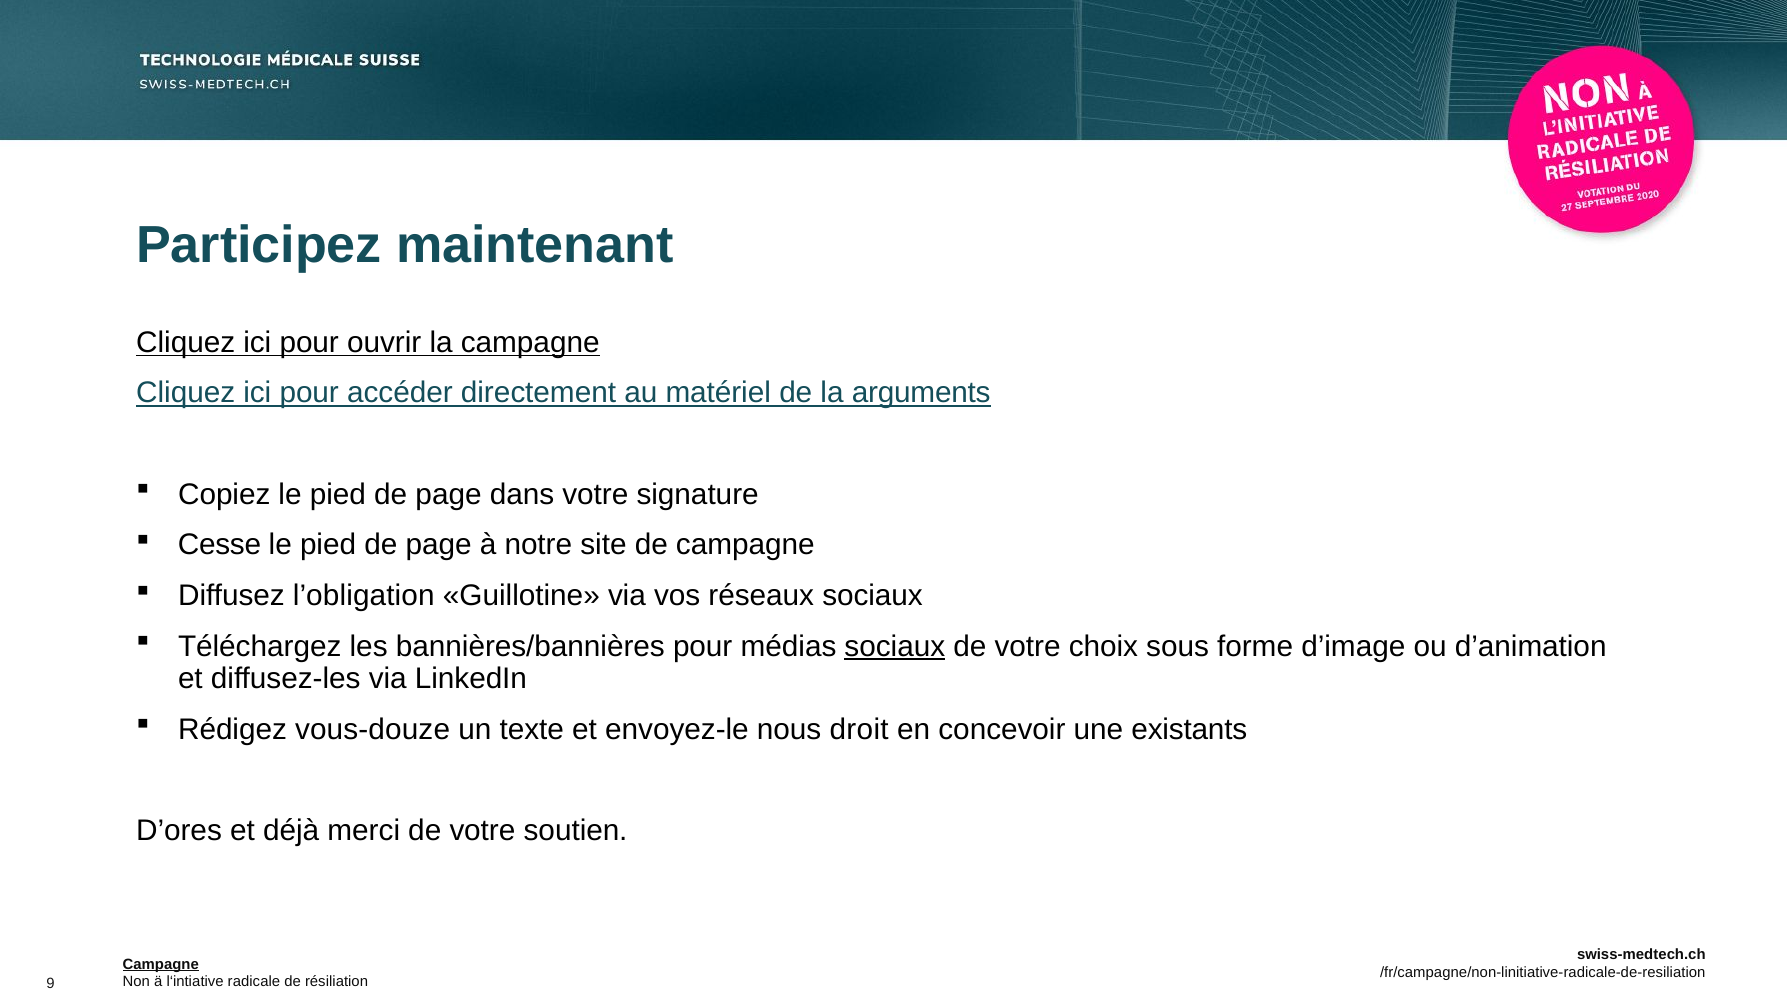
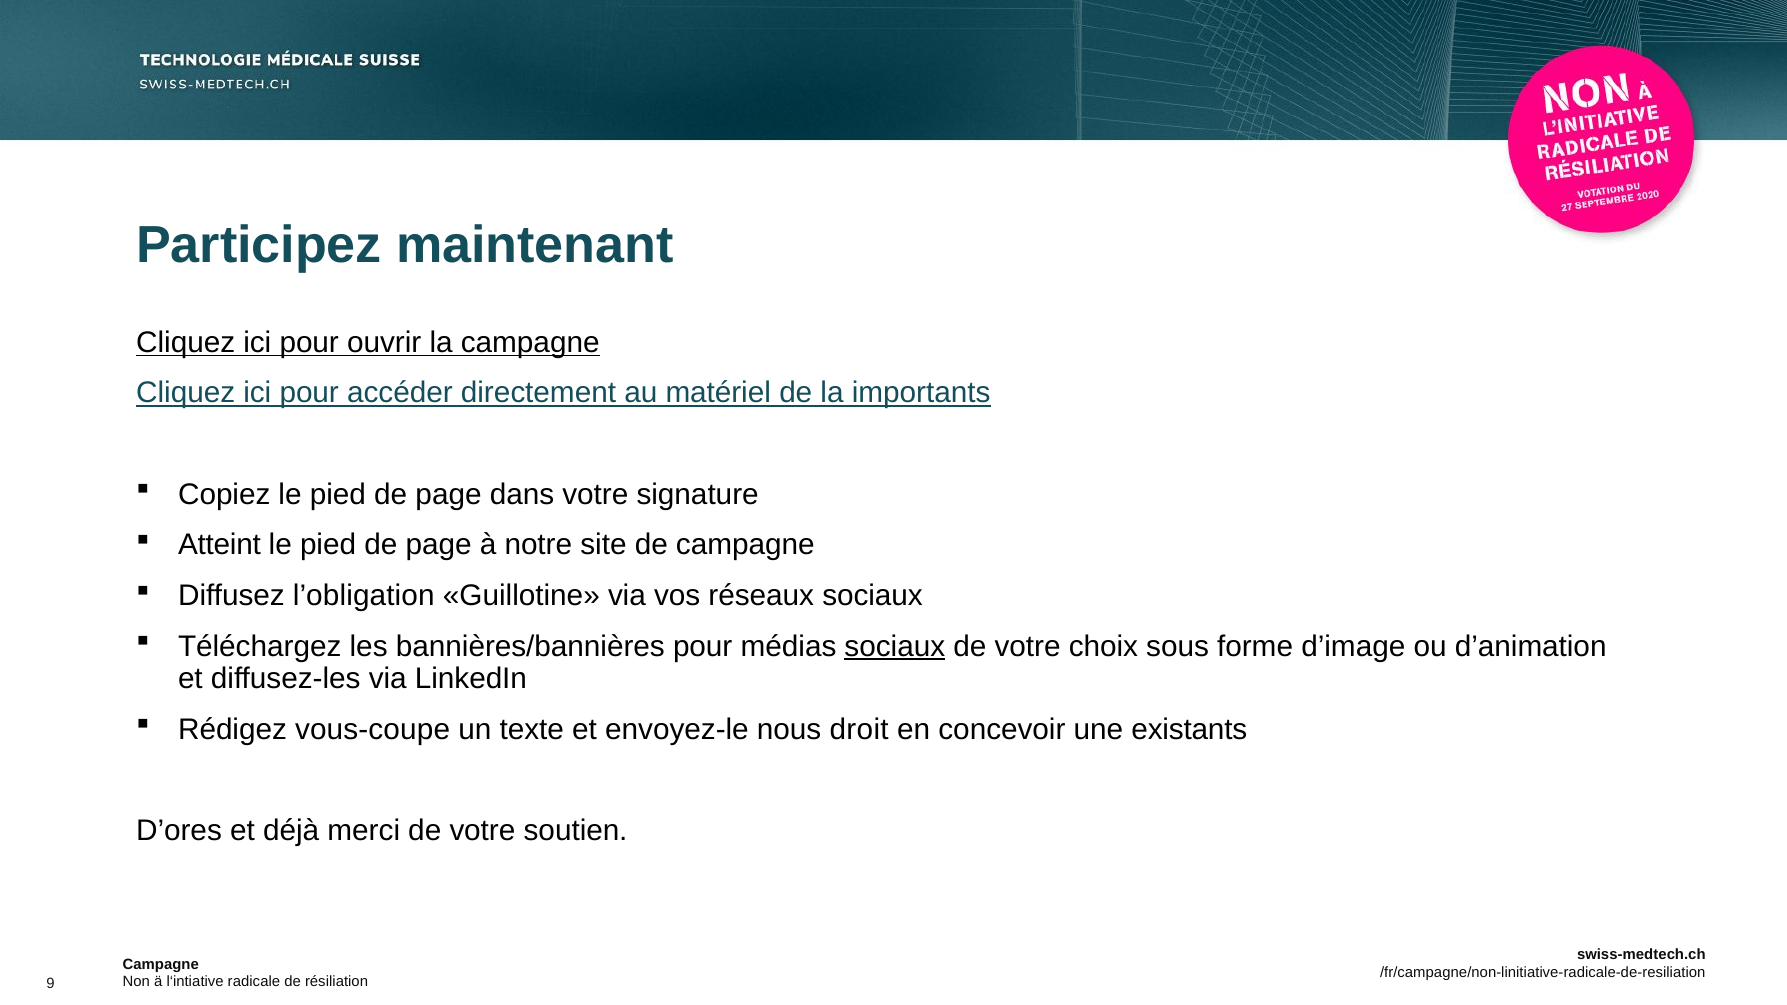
arguments: arguments -> importants (921, 393)
Cesse: Cesse -> Atteint (219, 545)
vous-douze: vous-douze -> vous-coupe (373, 729)
Campagne underline: present -> none (161, 964)
